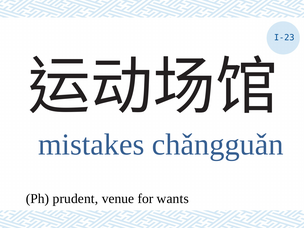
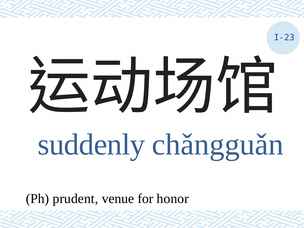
mistakes: mistakes -> suddenly (91, 145)
wants: wants -> honor (173, 199)
